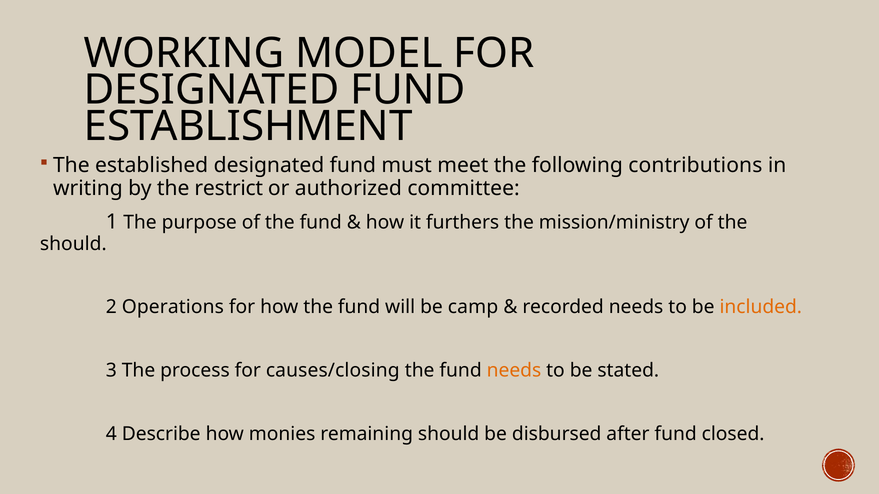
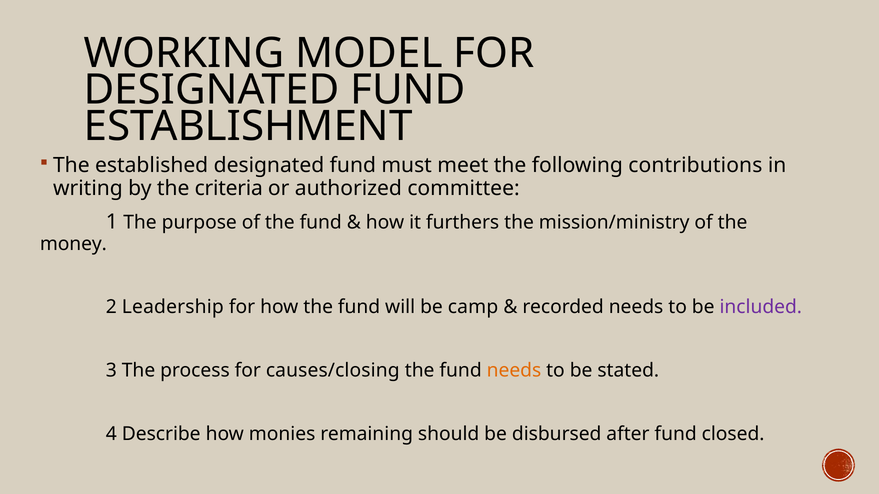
restrict: restrict -> criteria (229, 188)
should: should -> money (73, 244)
Operations: Operations -> Leadership (173, 307)
included colour: orange -> purple (761, 307)
